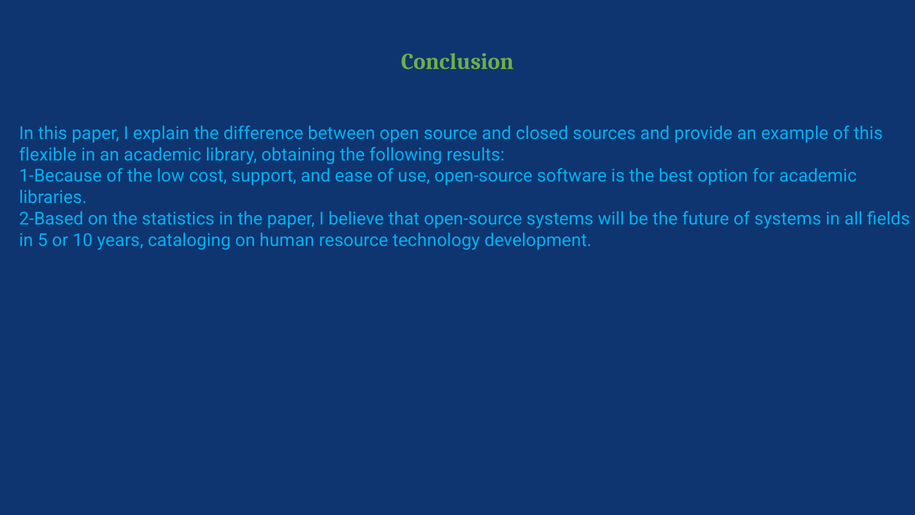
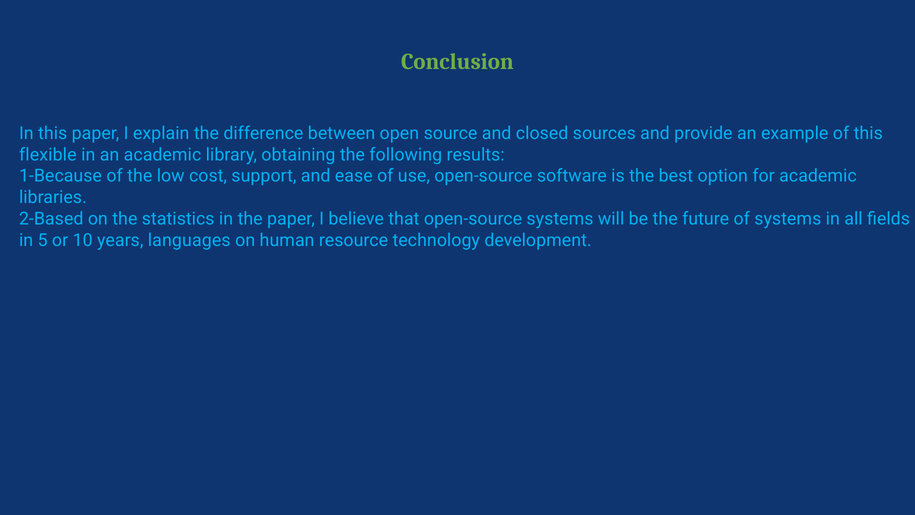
cataloging: cataloging -> languages (189, 240)
